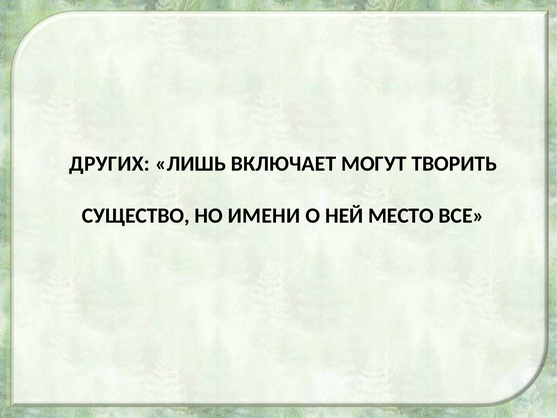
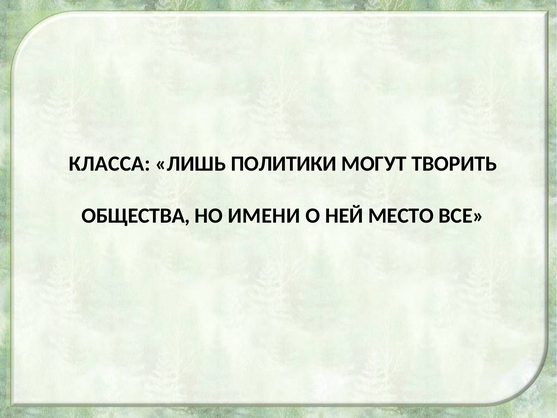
ДРУГИХ: ДРУГИХ -> КЛАССА (110, 164)
ВКЛЮЧАЕТ: ВКЛЮЧАЕТ -> ПОЛИТИКИ (284, 164)
СУЩЕСТВО: СУЩЕСТВО -> ОБЩЕСТВА (136, 215)
